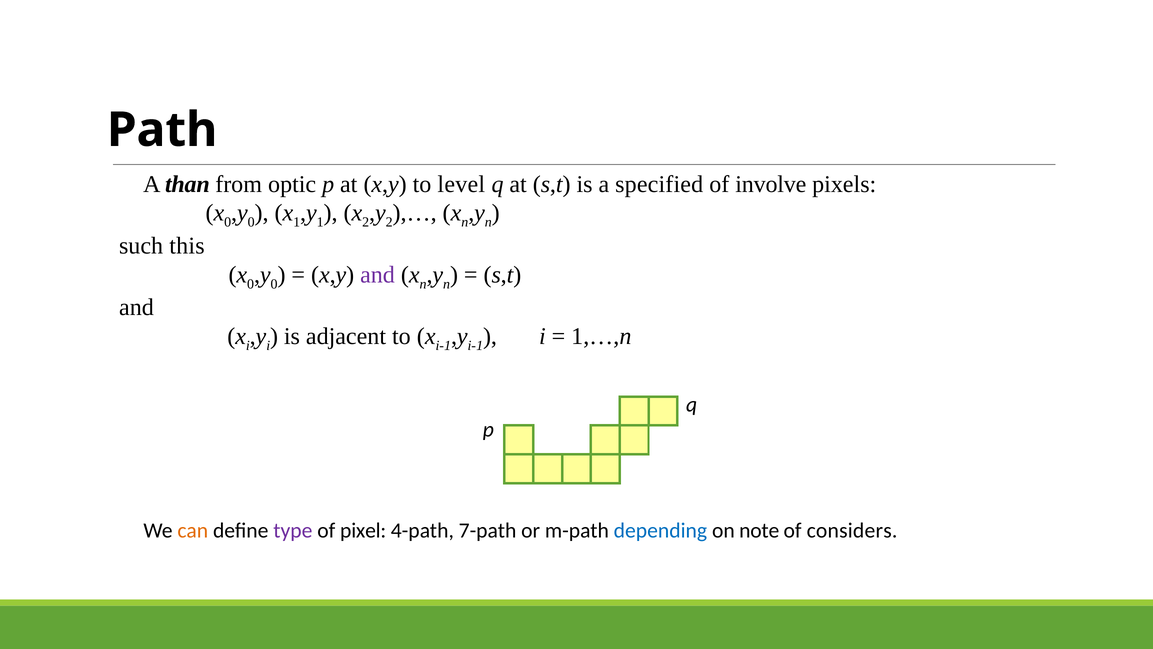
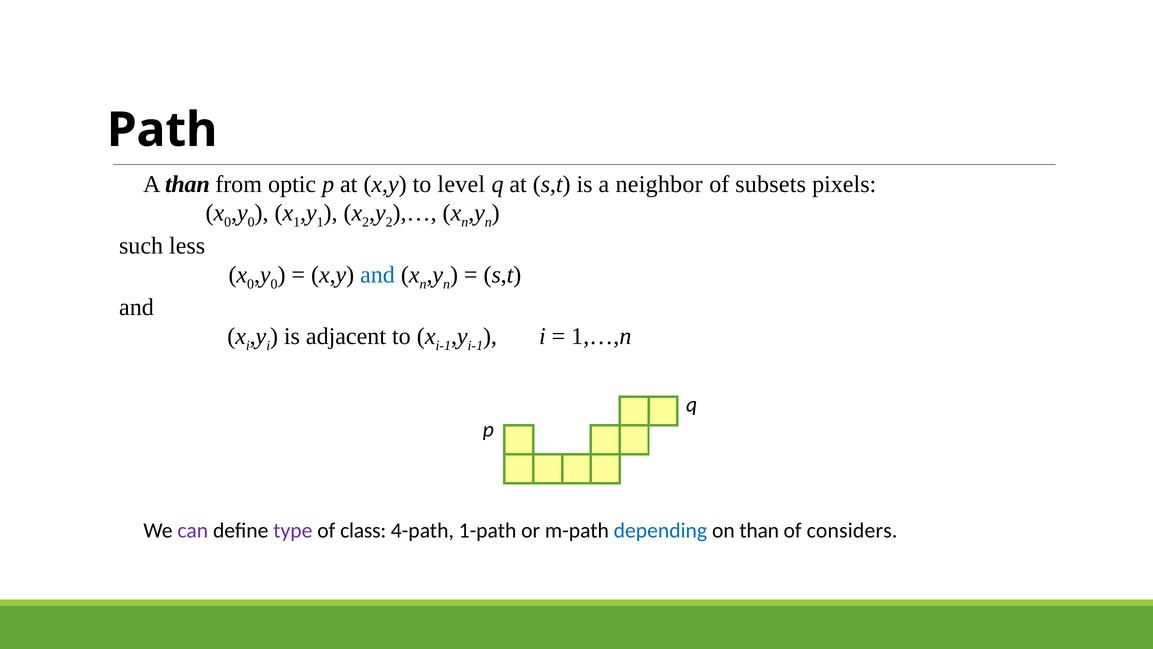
specified: specified -> neighbor (659, 184)
involve: involve -> subsets (771, 184)
this: this -> less (187, 246)
and colour: purple -> blue (378, 274)
can colour: orange -> purple (193, 530)
pixel: pixel -> class (363, 530)
7-path: 7-path -> 1-path (488, 530)
on note: note -> than (759, 530)
